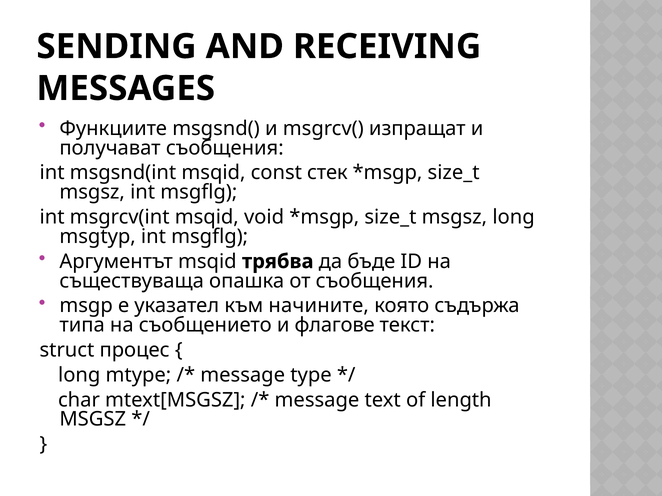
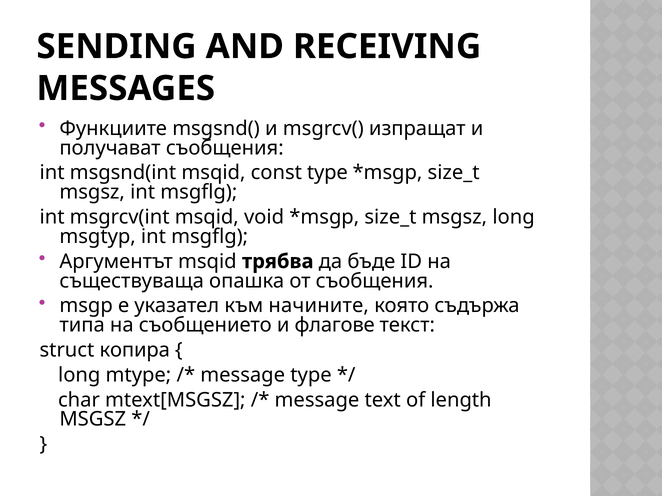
const стек: стек -> type (327, 173)
процес: процес -> копира (135, 350)
